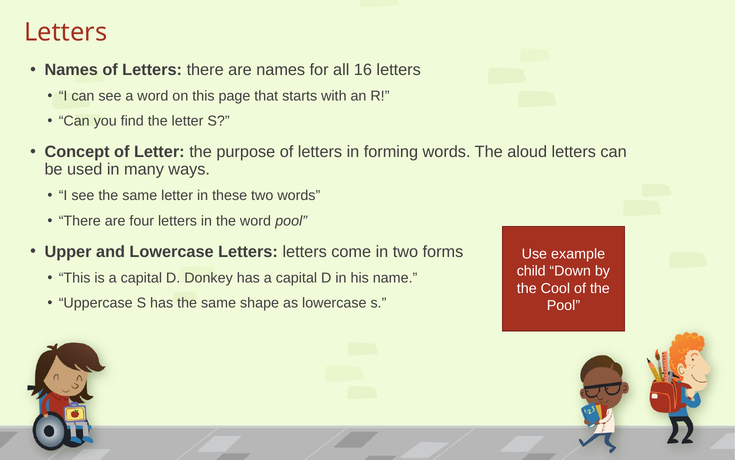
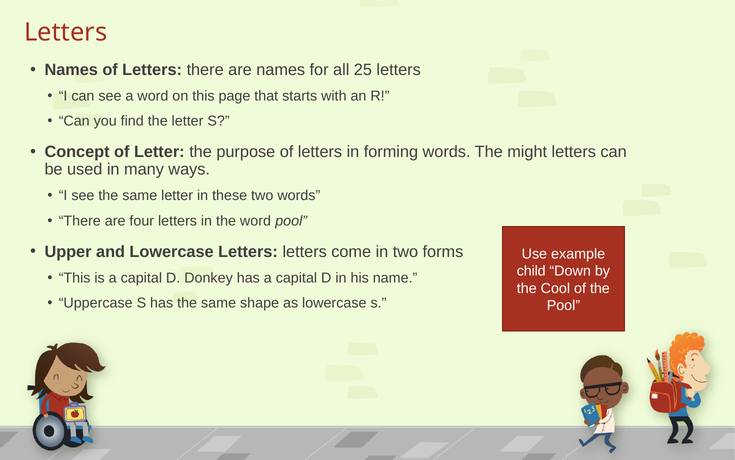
16: 16 -> 25 (363, 70)
aloud: aloud -> might (527, 152)
